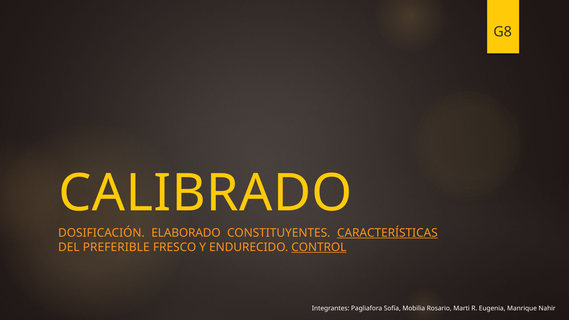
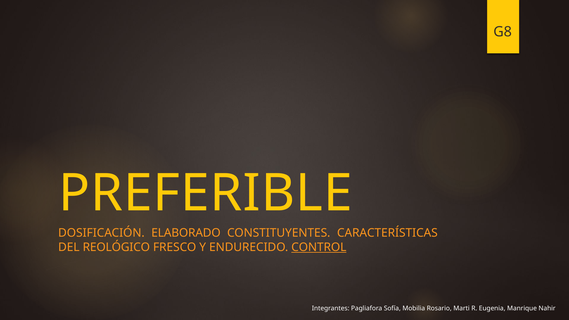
CALIBRADO: CALIBRADO -> PREFERIBLE (205, 193)
CARACTERÍSTICAS underline: present -> none (387, 233)
PREFERIBLE: PREFERIBLE -> REOLÓGICO (116, 247)
